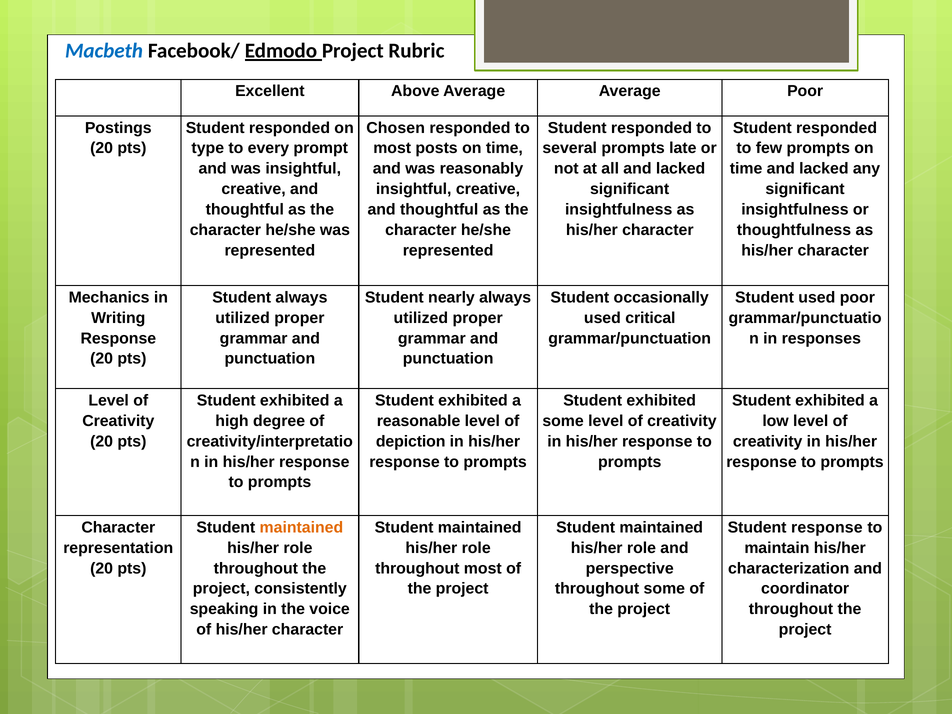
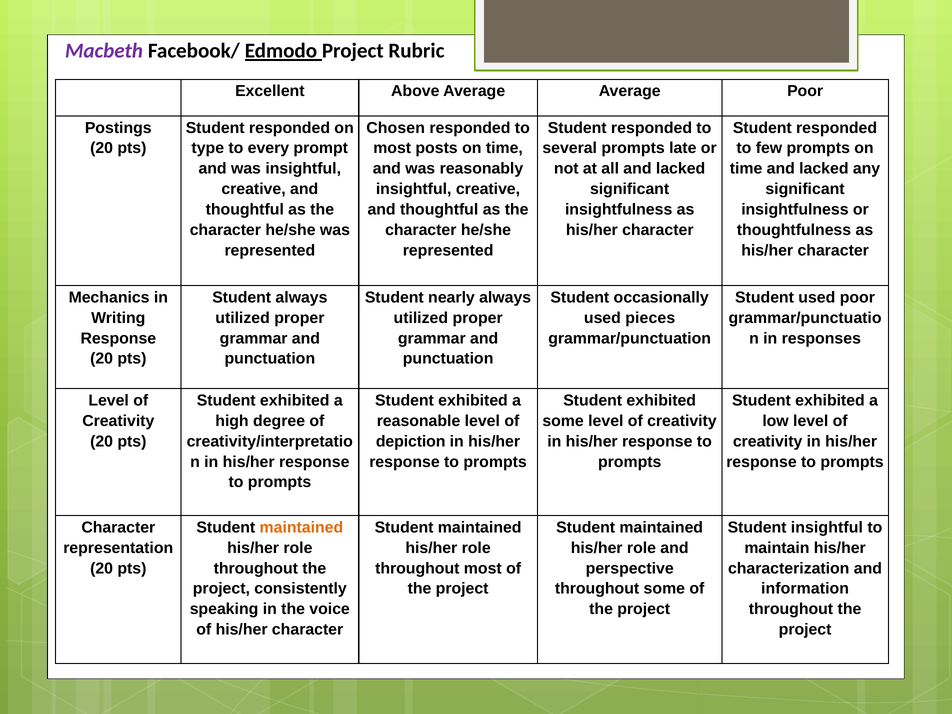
Macbeth colour: blue -> purple (104, 51)
critical: critical -> pieces (650, 318)
Student response: response -> insightful (827, 527)
coordinator: coordinator -> information (805, 589)
